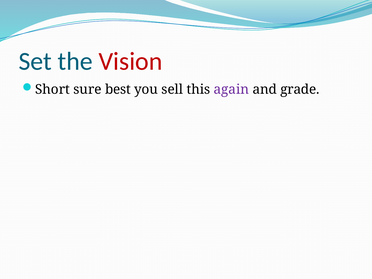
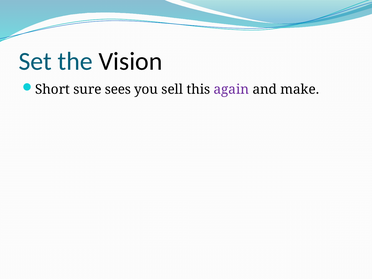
Vision colour: red -> black (130, 61)
best: best -> sees (118, 90)
grade: grade -> make (300, 90)
